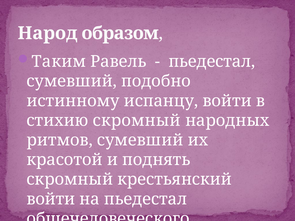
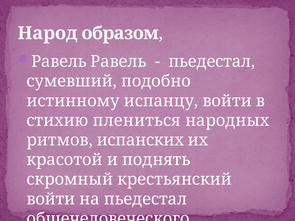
Таким: Таким -> Равель (59, 62)
стихию скромный: скромный -> плениться (137, 121)
ритмов сумевший: сумевший -> испанских (140, 140)
